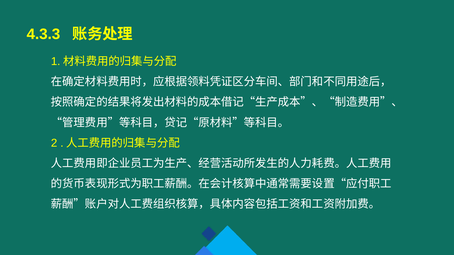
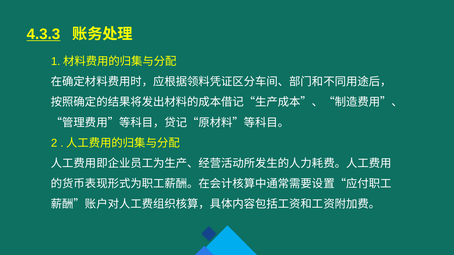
4.3.3 underline: none -> present (43, 34)
